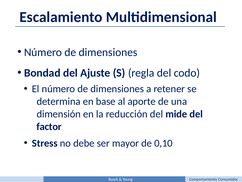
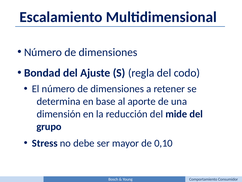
factor: factor -> grupo (49, 126)
